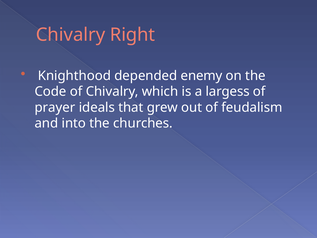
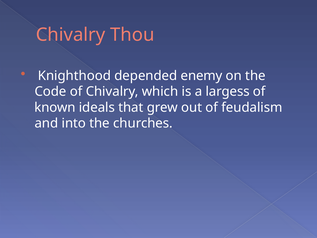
Right: Right -> Thou (132, 35)
prayer: prayer -> known (55, 107)
